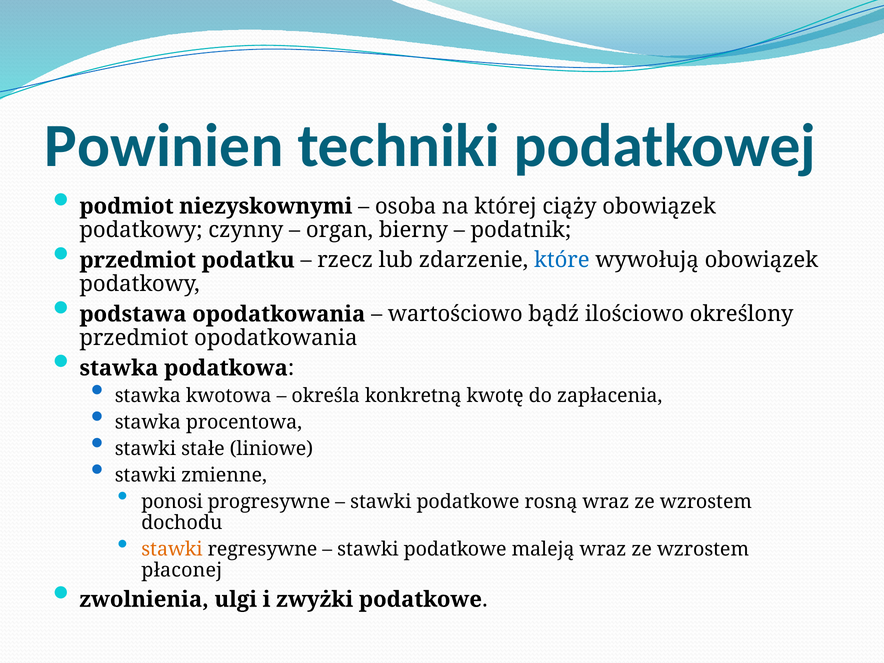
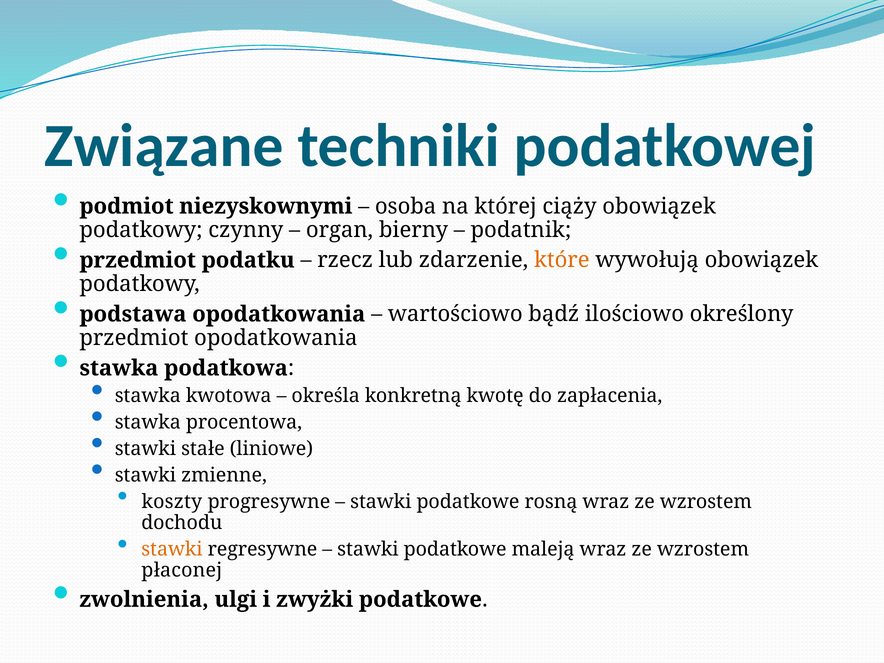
Powinien: Powinien -> Związane (164, 146)
które colour: blue -> orange (562, 260)
ponosi: ponosi -> koszty (172, 502)
